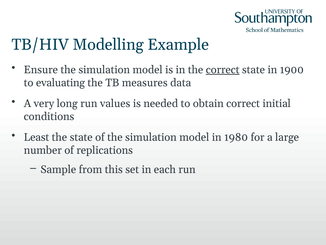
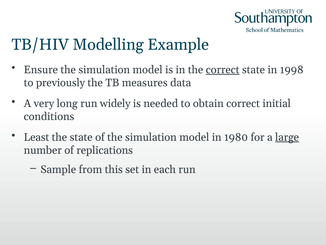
1900: 1900 -> 1998 (292, 70)
evaluating: evaluating -> previously (60, 83)
values: values -> widely (115, 103)
large underline: none -> present (287, 137)
